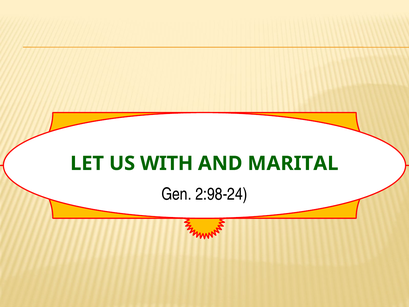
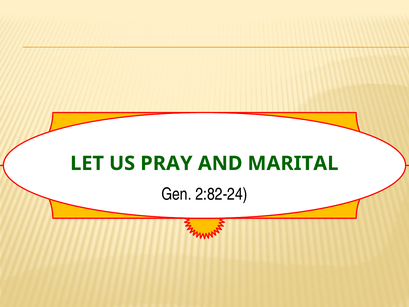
WITH: WITH -> PRAY (166, 163)
2:98-24: 2:98-24 -> 2:82-24 (221, 194)
